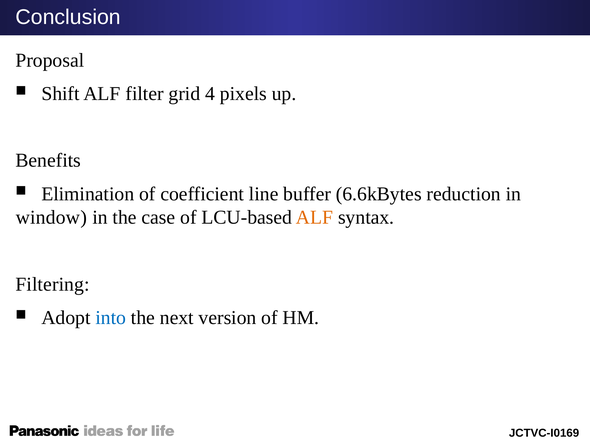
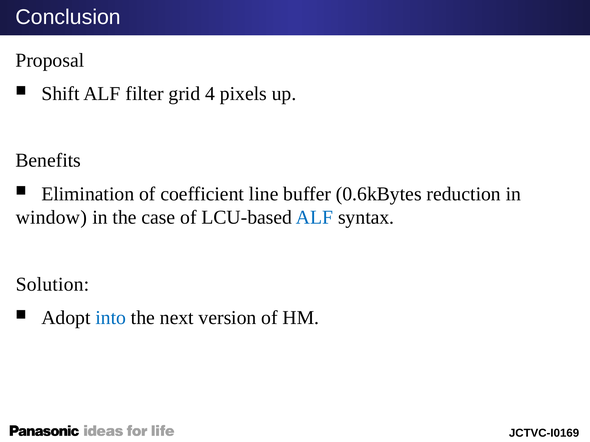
6.6kBytes: 6.6kBytes -> 0.6kBytes (379, 194)
ALF colour: orange -> blue (315, 218)
Filtering: Filtering -> Solution (52, 285)
